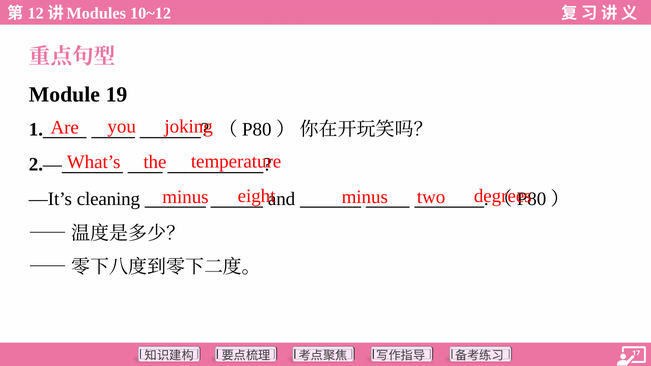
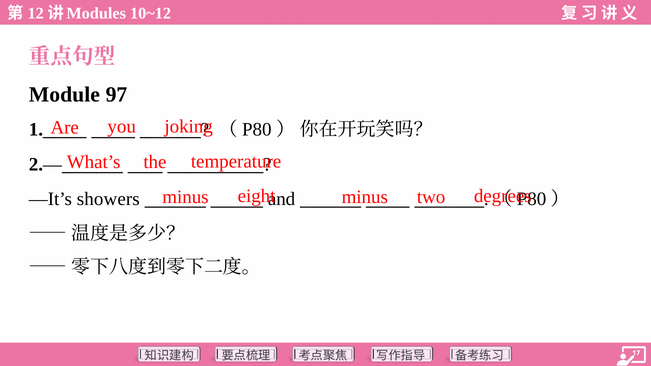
19: 19 -> 97 (116, 95)
cleaning: cleaning -> showers (108, 199)
